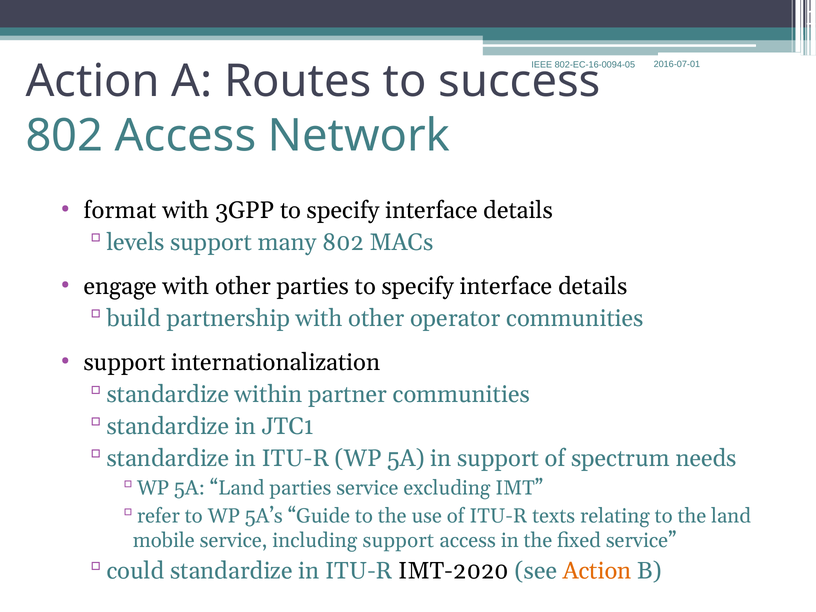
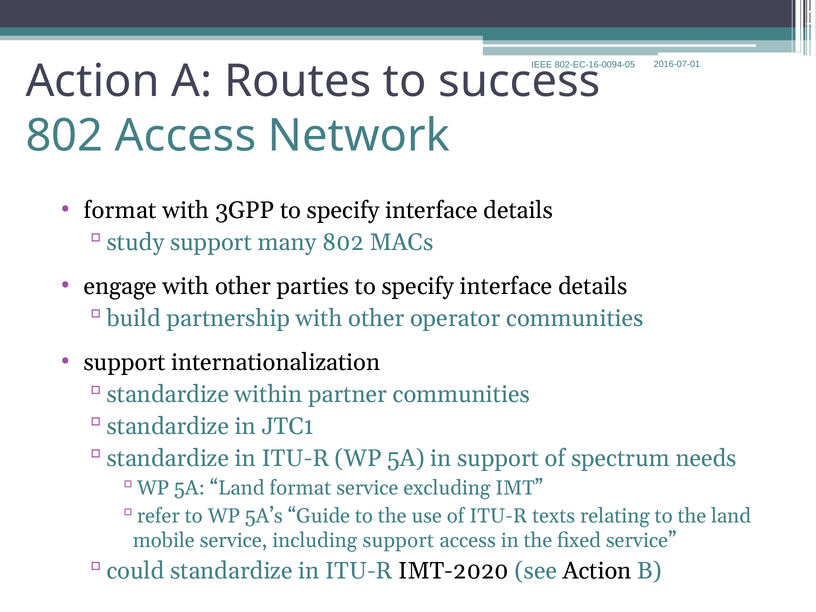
levels: levels -> study (135, 242)
Land parties: parties -> format (300, 488)
Action colour: orange -> black (597, 571)
